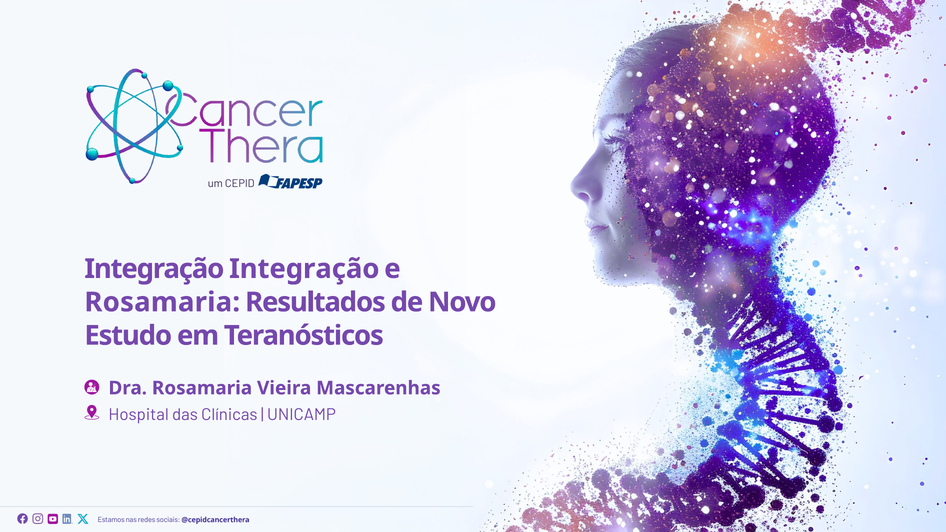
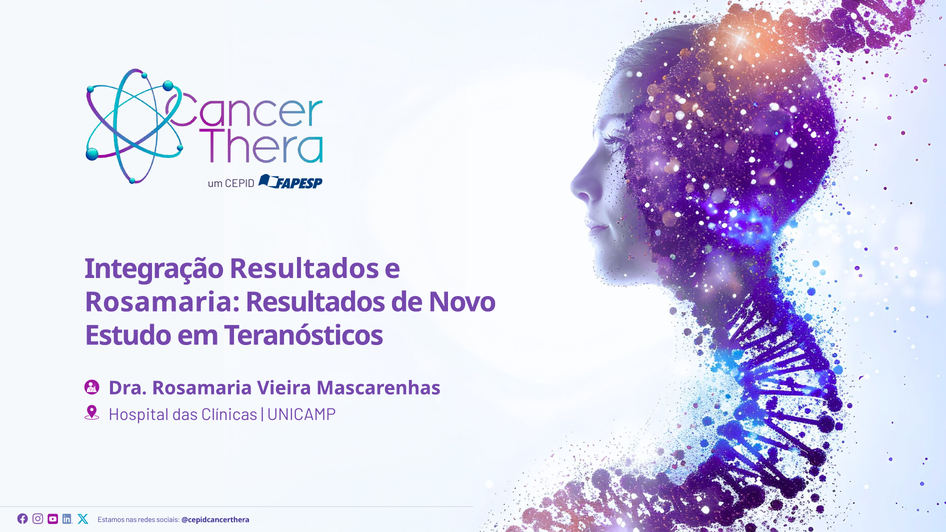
Integração Integração: Integração -> Resultados (304, 269)
